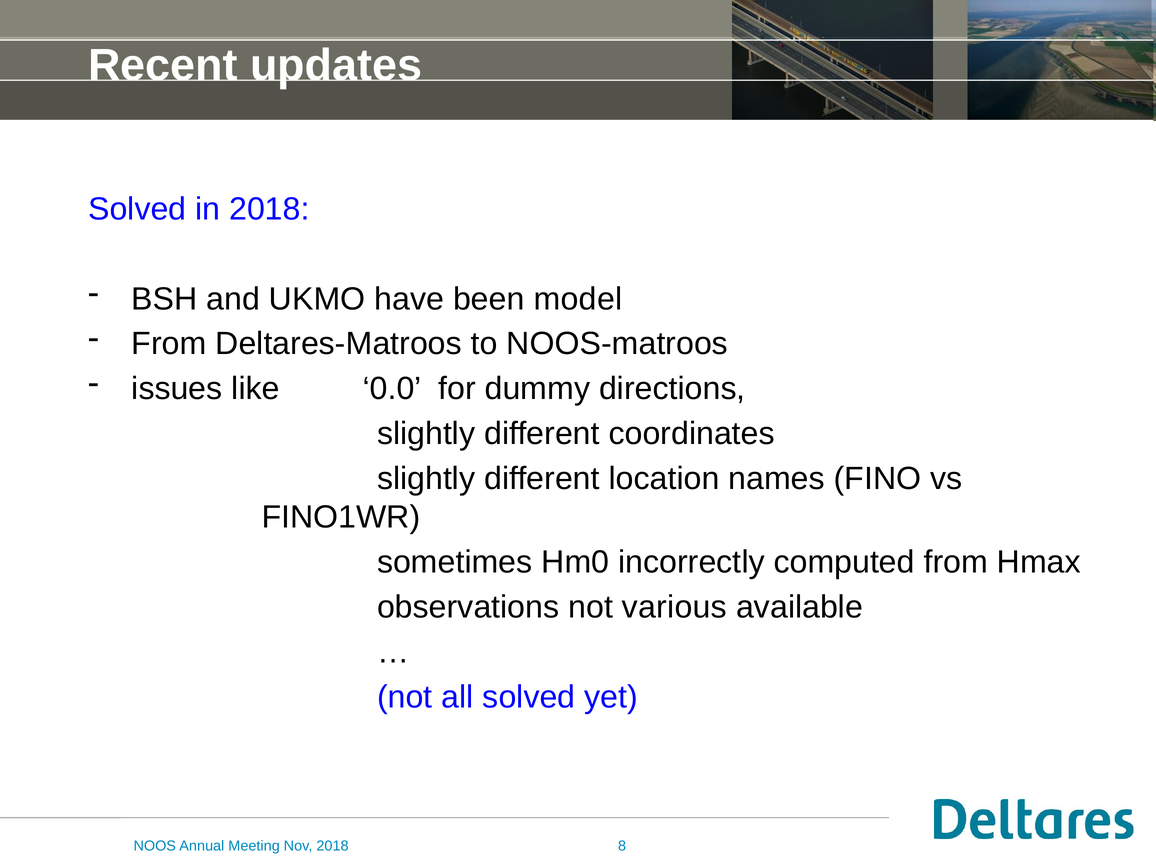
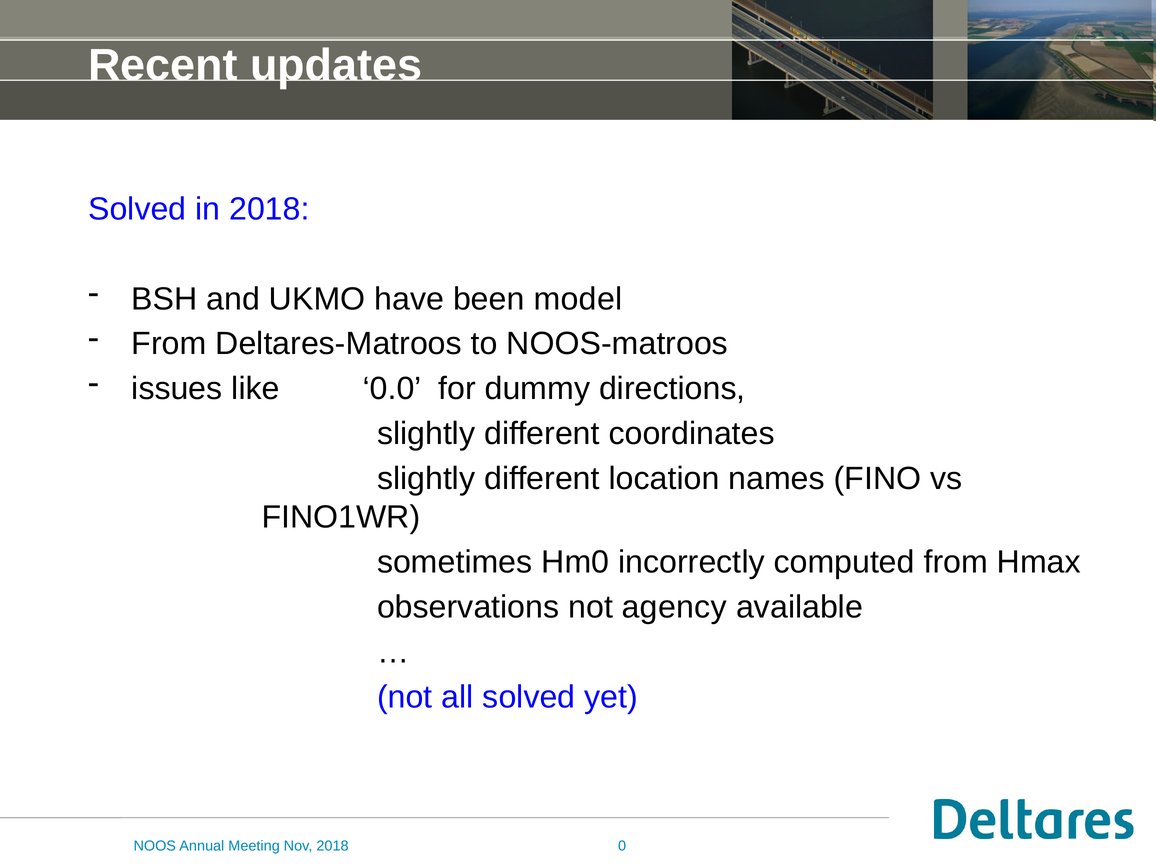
various: various -> agency (674, 607)
8: 8 -> 0 (622, 846)
